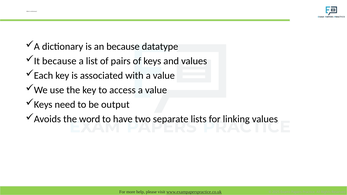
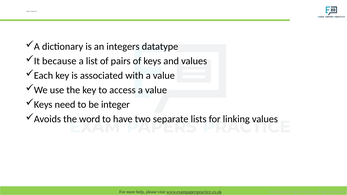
an because: because -> integers (123, 47)
output: output -> integer (115, 105)
